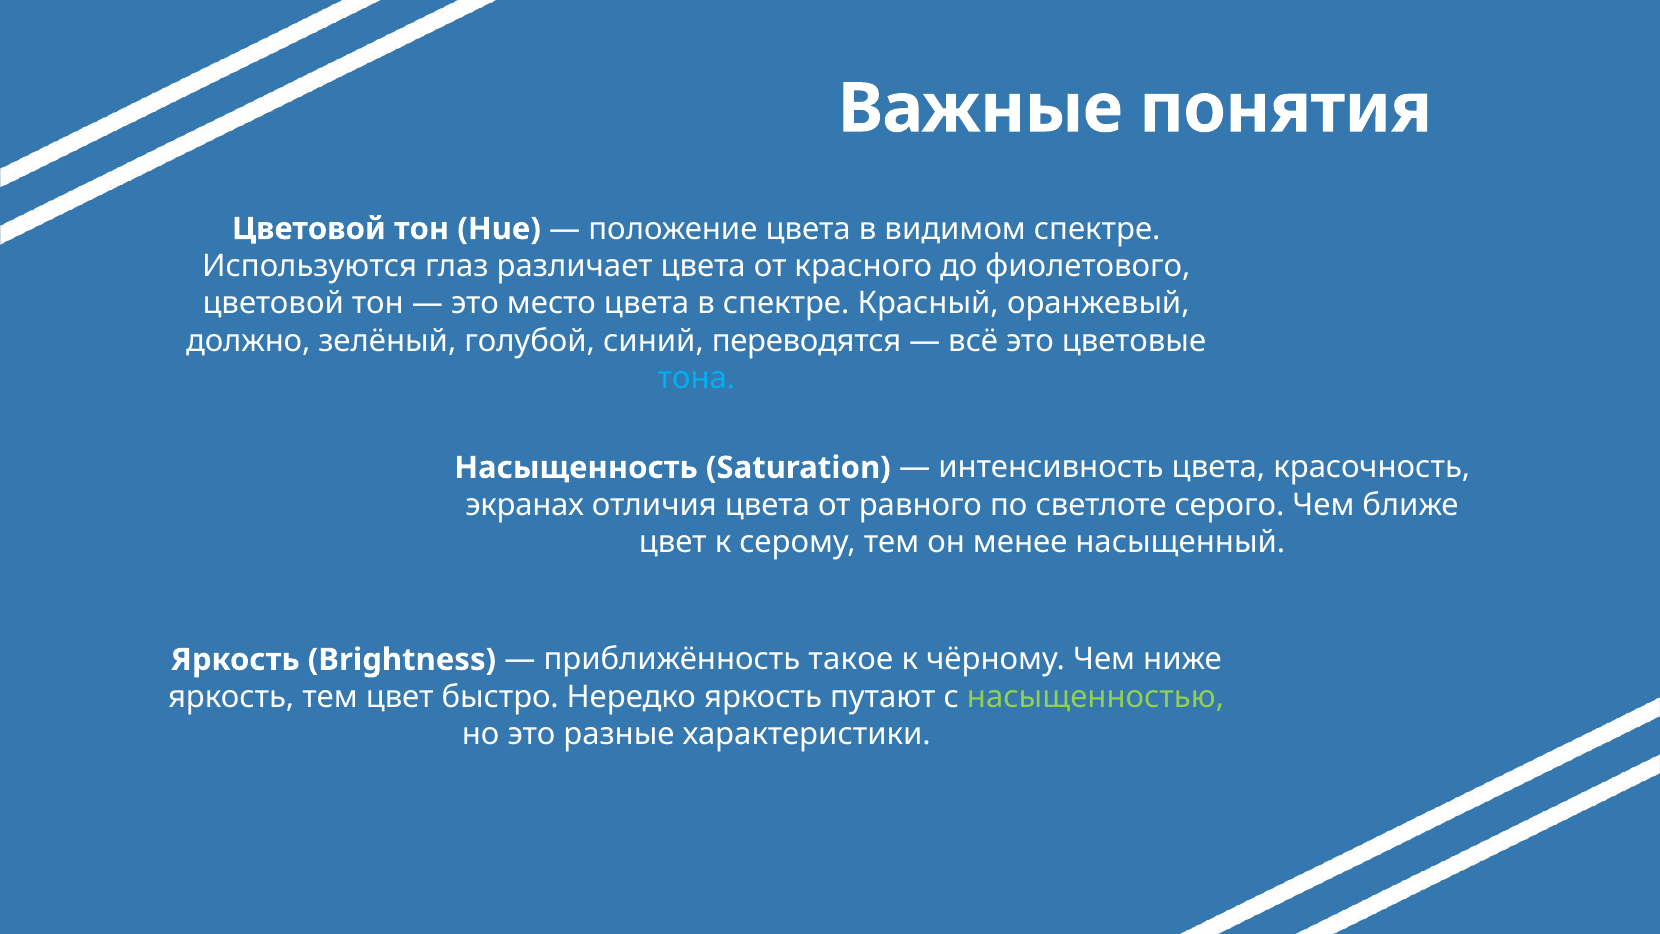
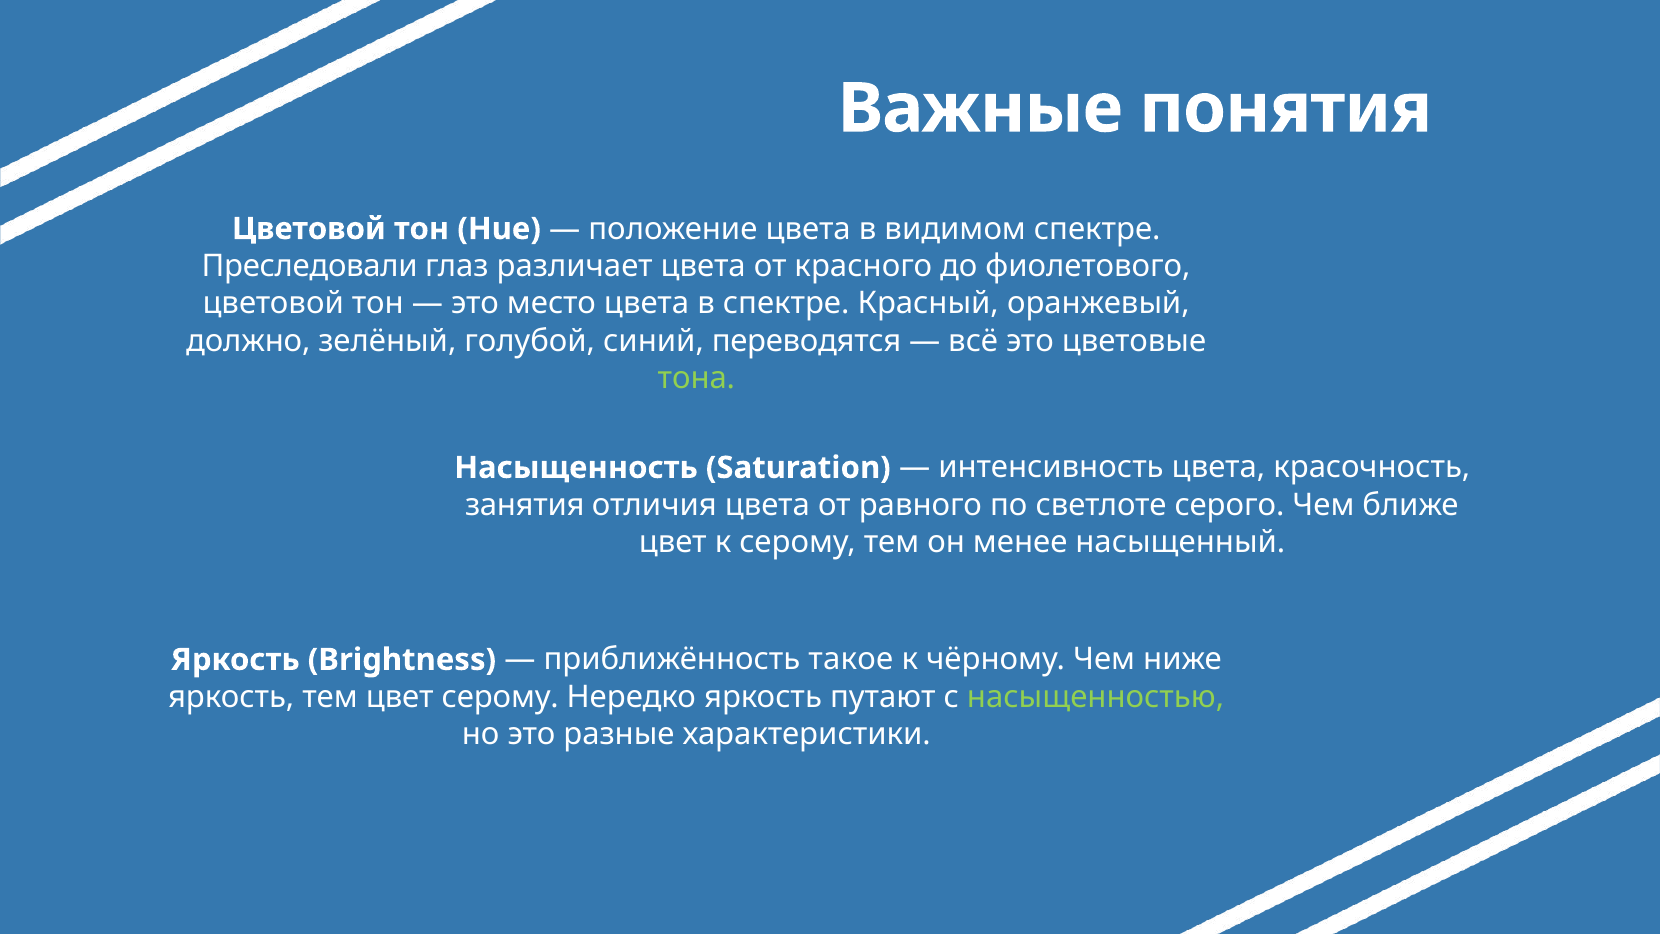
Используются: Используются -> Преследовали (310, 266)
тона colour: light blue -> light green (696, 378)
экранах: экранах -> занятия (525, 505)
цвет быстро: быстро -> серому (500, 697)
